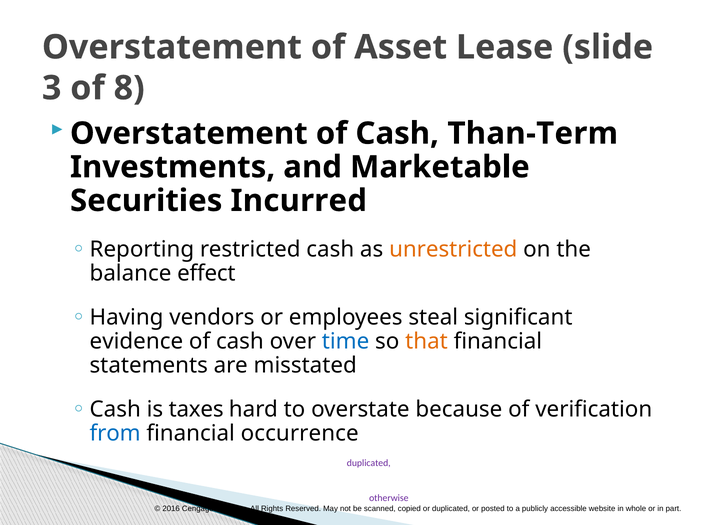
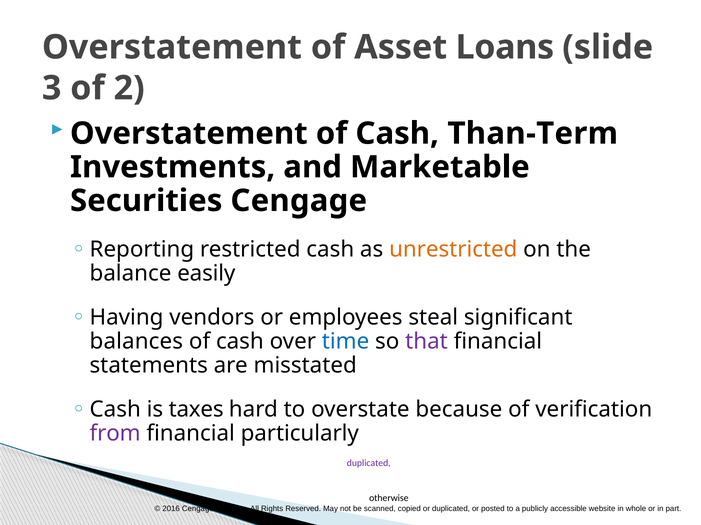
Lease: Lease -> Loans (505, 47)
8: 8 -> 2 (129, 88)
Securities Incurred: Incurred -> Cengage (299, 201)
effect: effect -> easily (206, 274)
evidence: evidence -> balances (136, 342)
that colour: orange -> purple (427, 342)
from colour: blue -> purple (115, 434)
occurrence: occurrence -> particularly (300, 434)
otherwise colour: purple -> black (389, 499)
